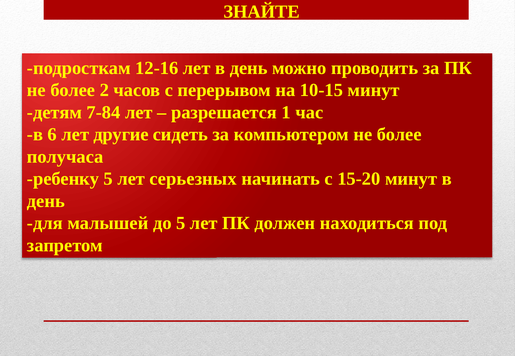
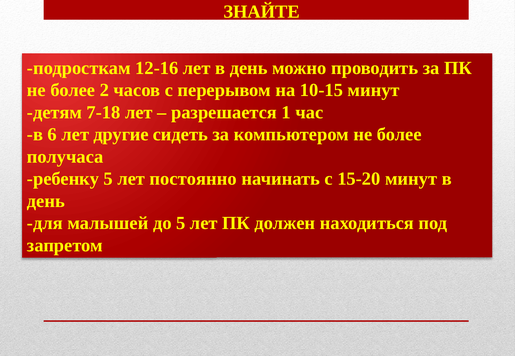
7-84: 7-84 -> 7-18 (104, 113)
серьезных: серьезных -> постоянно (193, 179)
